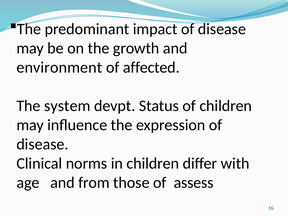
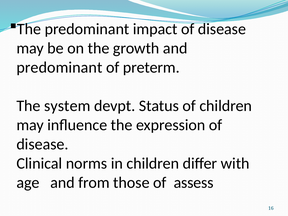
environment: environment -> predominant (59, 67)
affected: affected -> preterm (151, 67)
